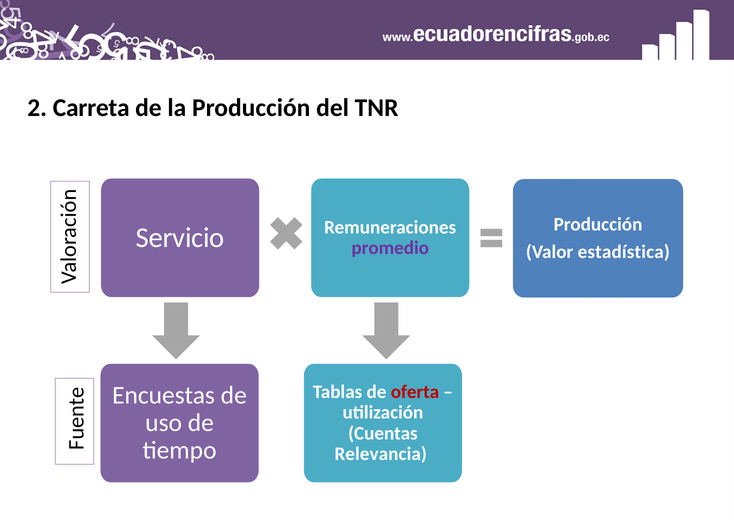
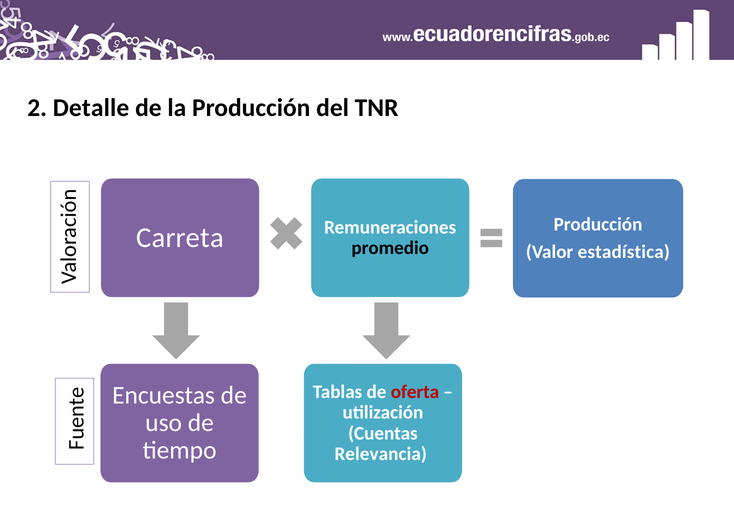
Carreta: Carreta -> Detalle (91, 108)
Servicio: Servicio -> Carreta (180, 237)
promedio colour: purple -> black (390, 248)
